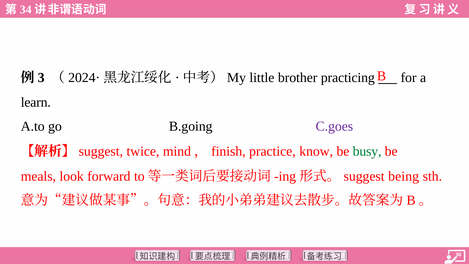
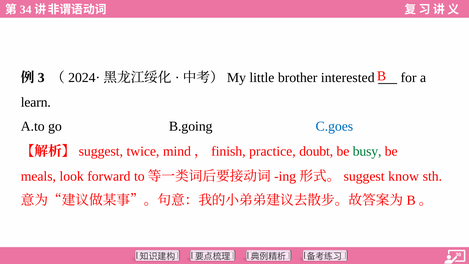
practicing: practicing -> interested (348, 78)
C.goes colour: purple -> blue (334, 126)
know: know -> doubt (316, 151)
being: being -> know (404, 176)
